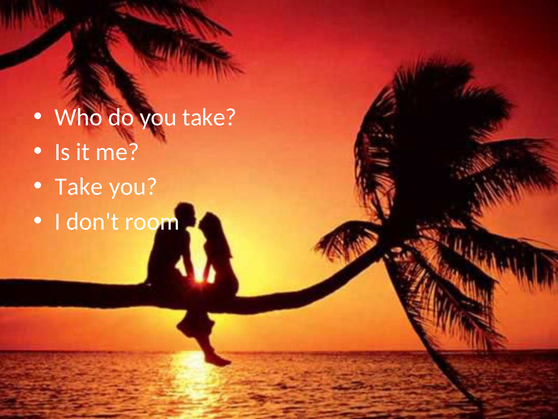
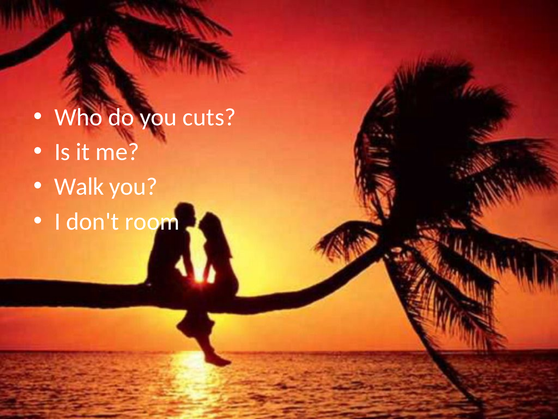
you take: take -> cuts (209, 117)
Take: Take -> Walk (79, 187)
